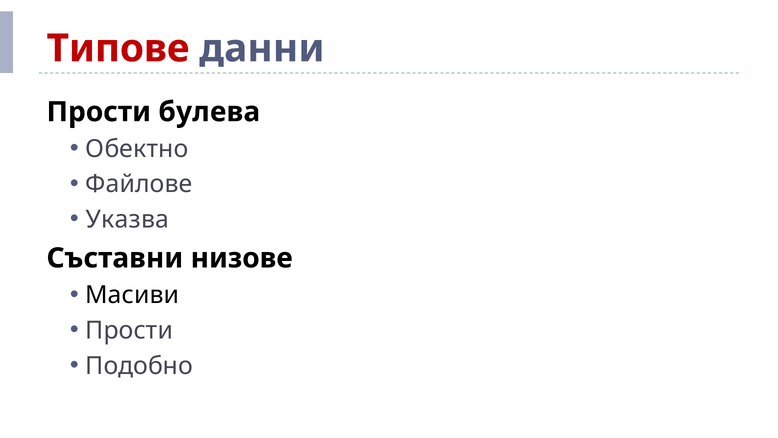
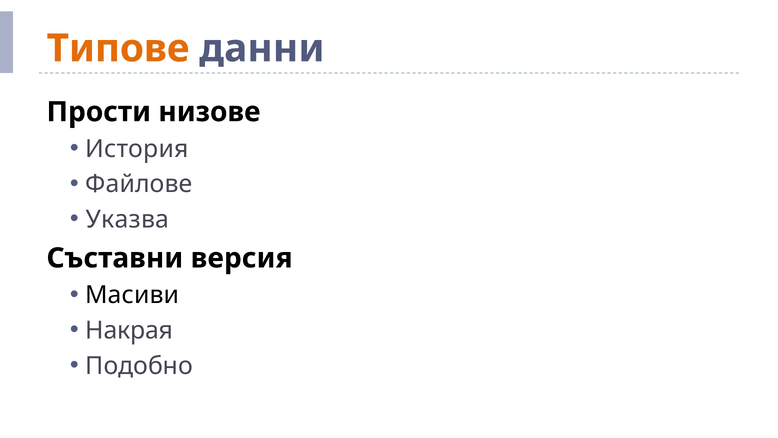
Типове colour: red -> orange (118, 48)
булева: булева -> низове (209, 112)
Обектно: Обектно -> История (137, 149)
низове: низове -> версия (242, 258)
Прости: Прости -> Накрая (129, 330)
